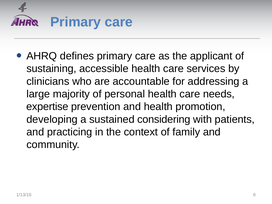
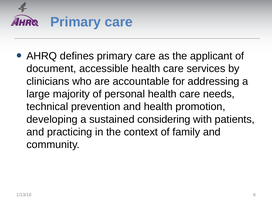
sustaining: sustaining -> document (51, 69)
expertise: expertise -> technical (47, 107)
